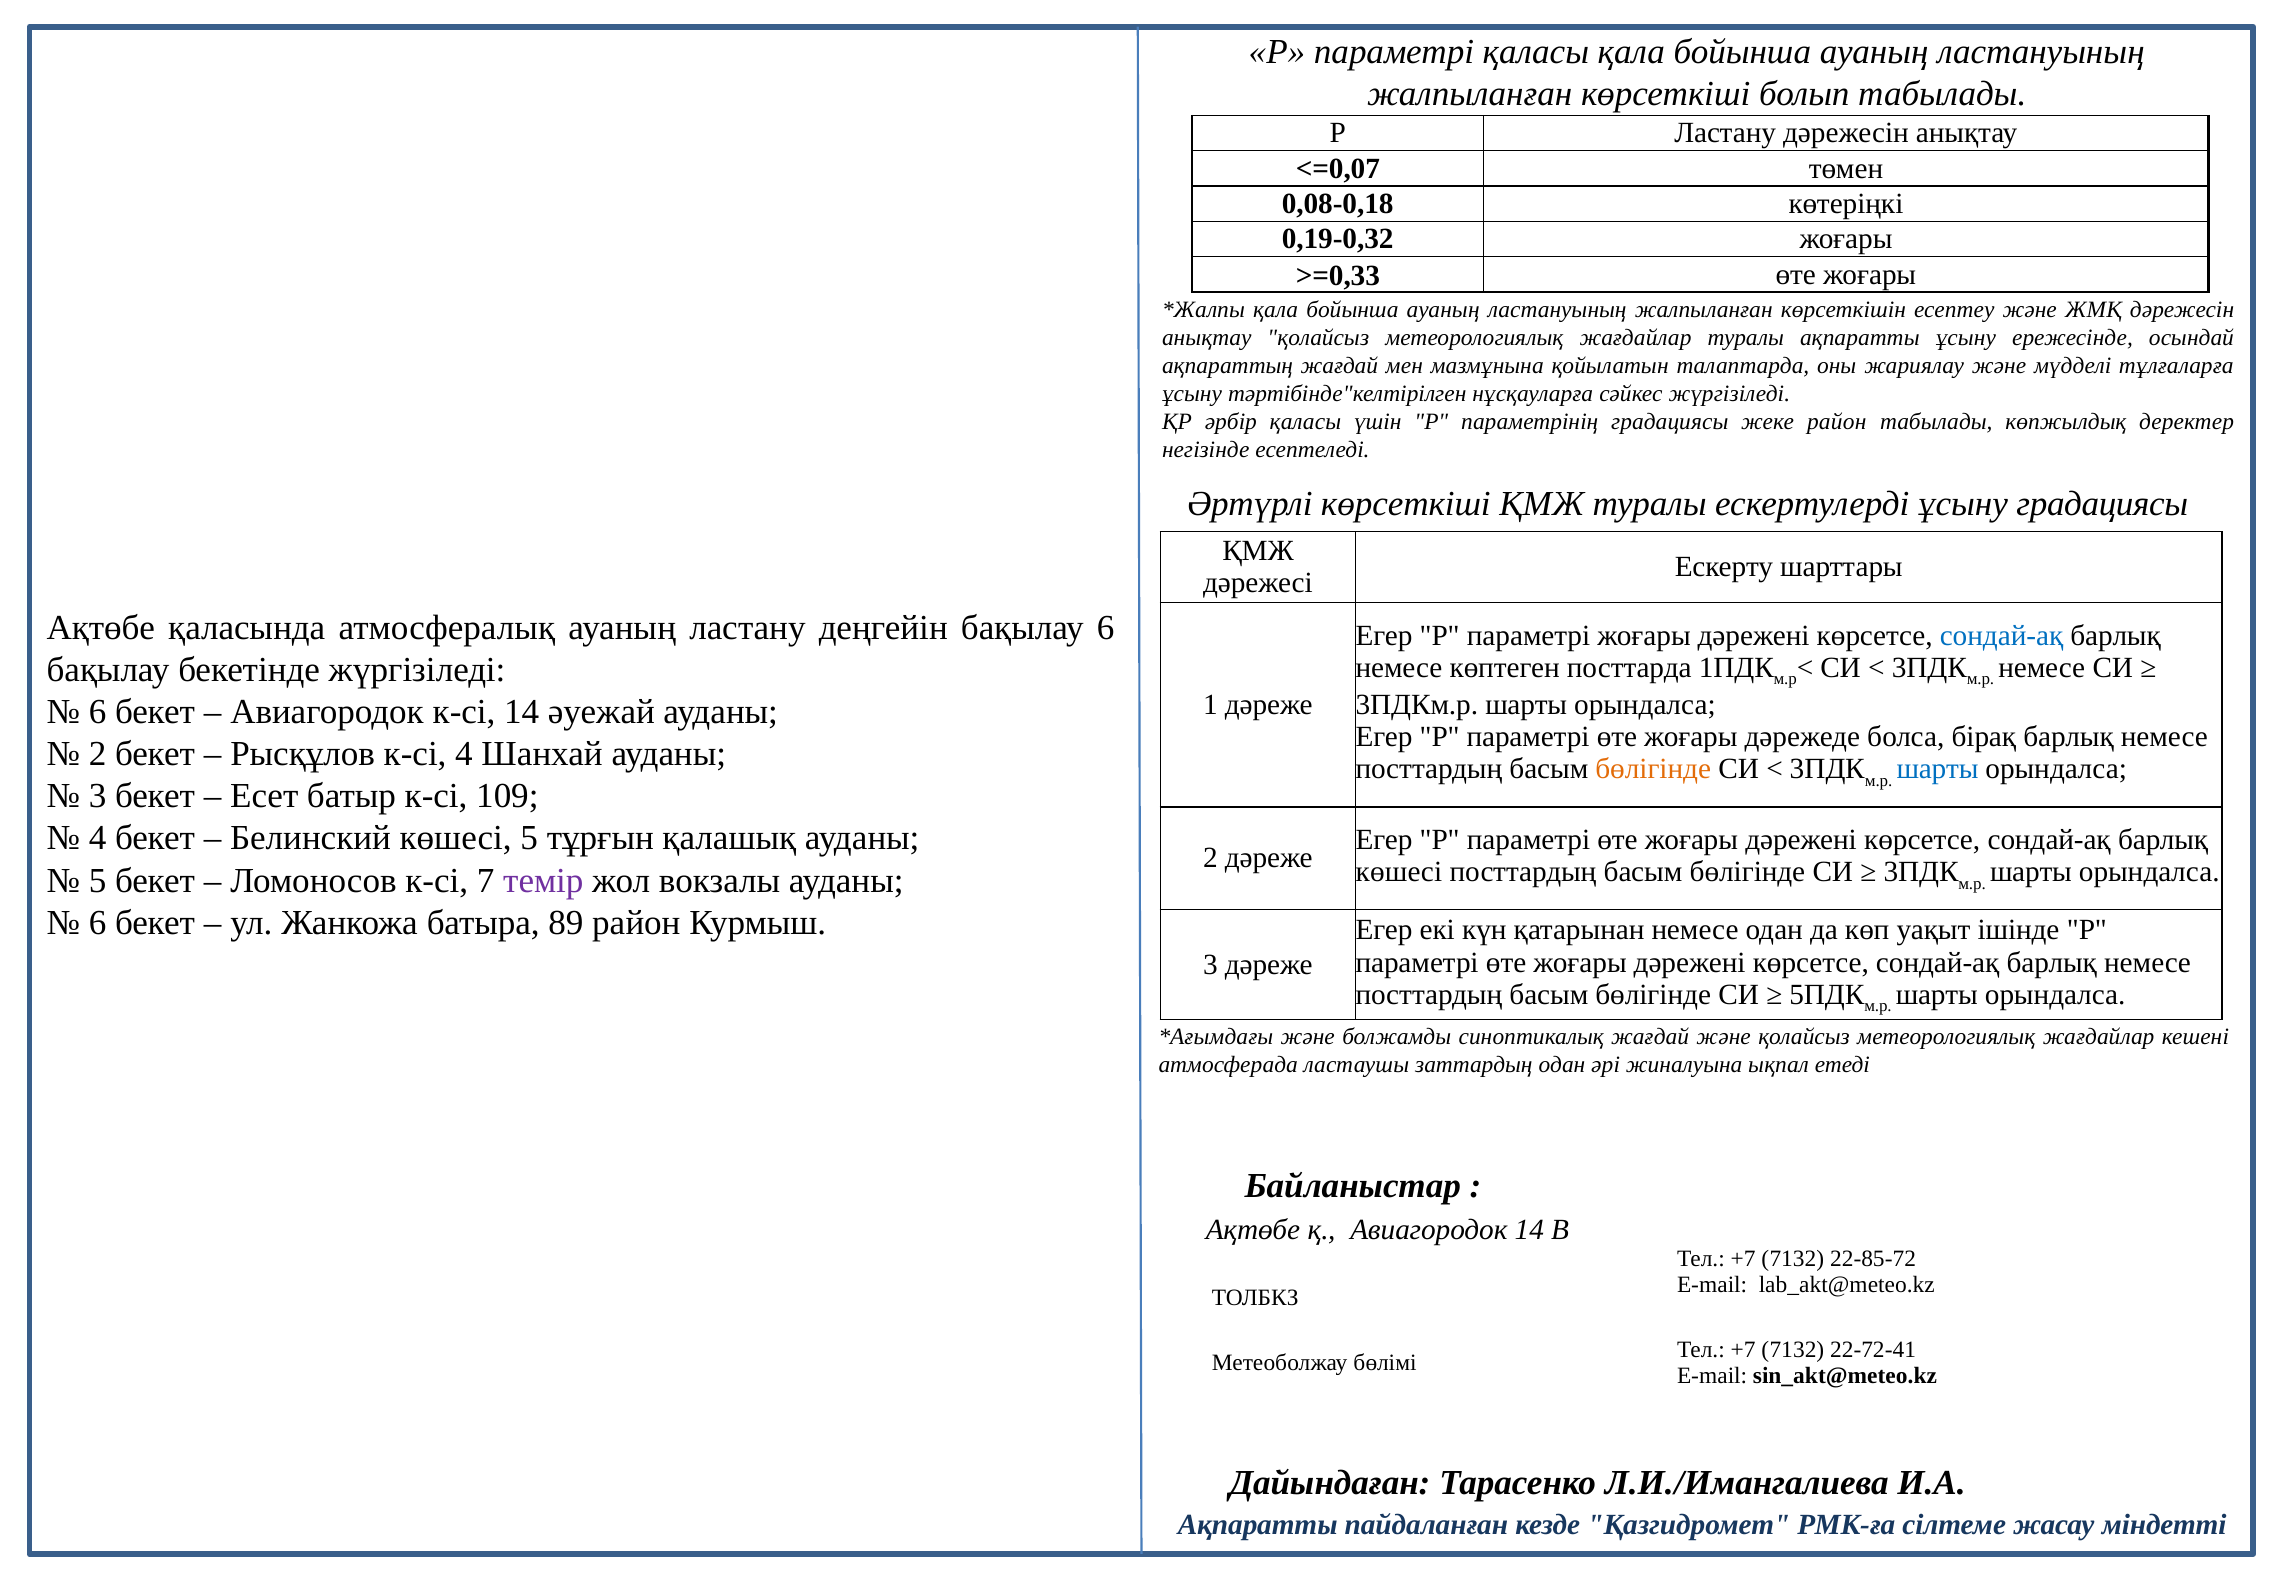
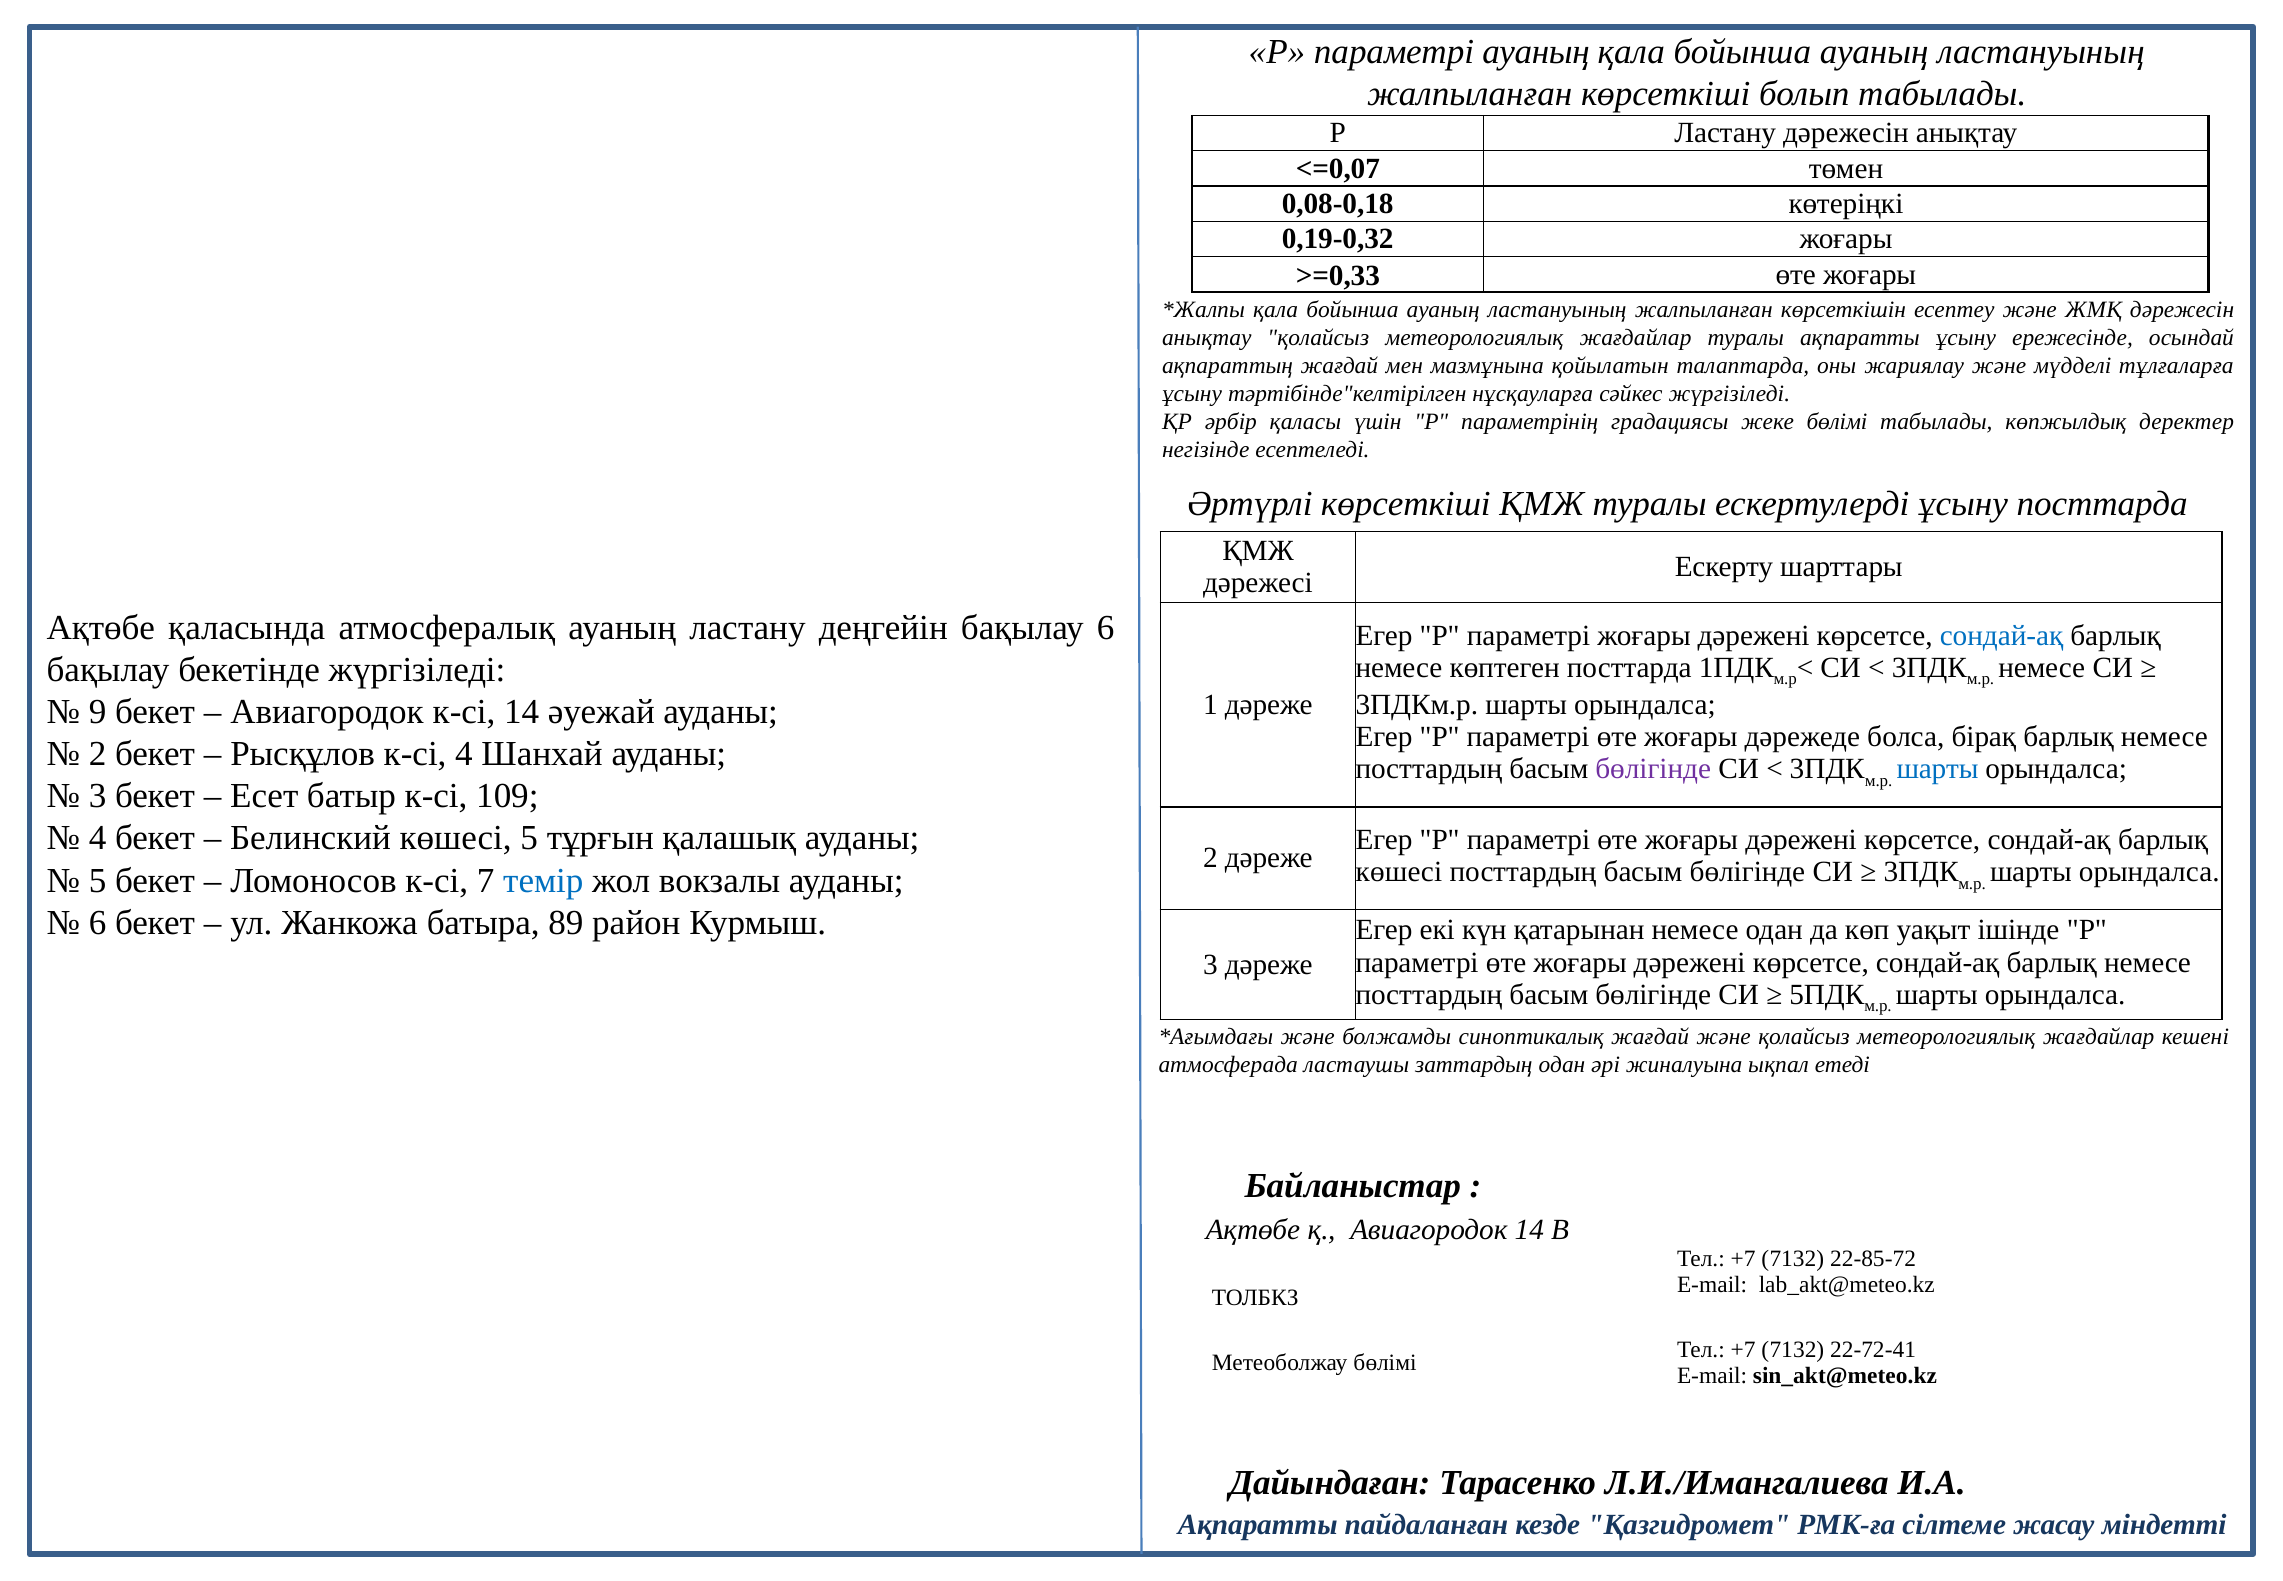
параметрі қаласы: қаласы -> ауаның (1536, 52)
жеке район: район -> бөлімі (1837, 422)
ұсыну градациясы: градациясы -> посттарда (2102, 504)
6: 6 -> 9 (98, 712)
бөлігінде colour: orange -> purple (1653, 769)
темір colour: purple -> blue (543, 880)
